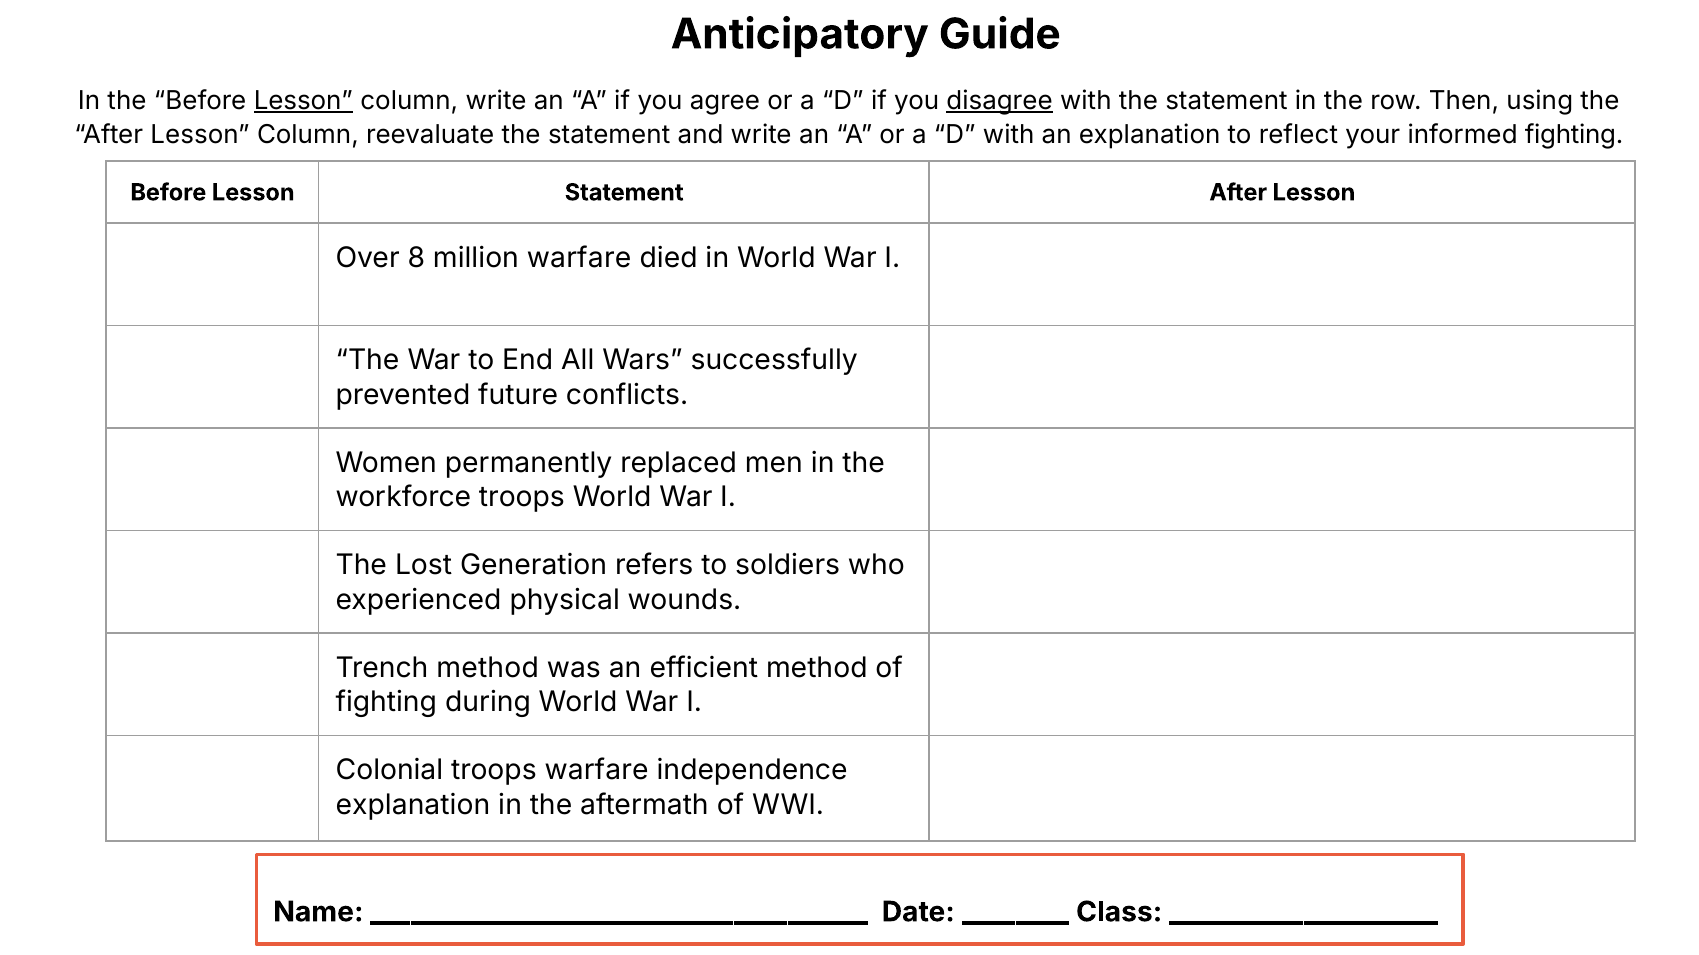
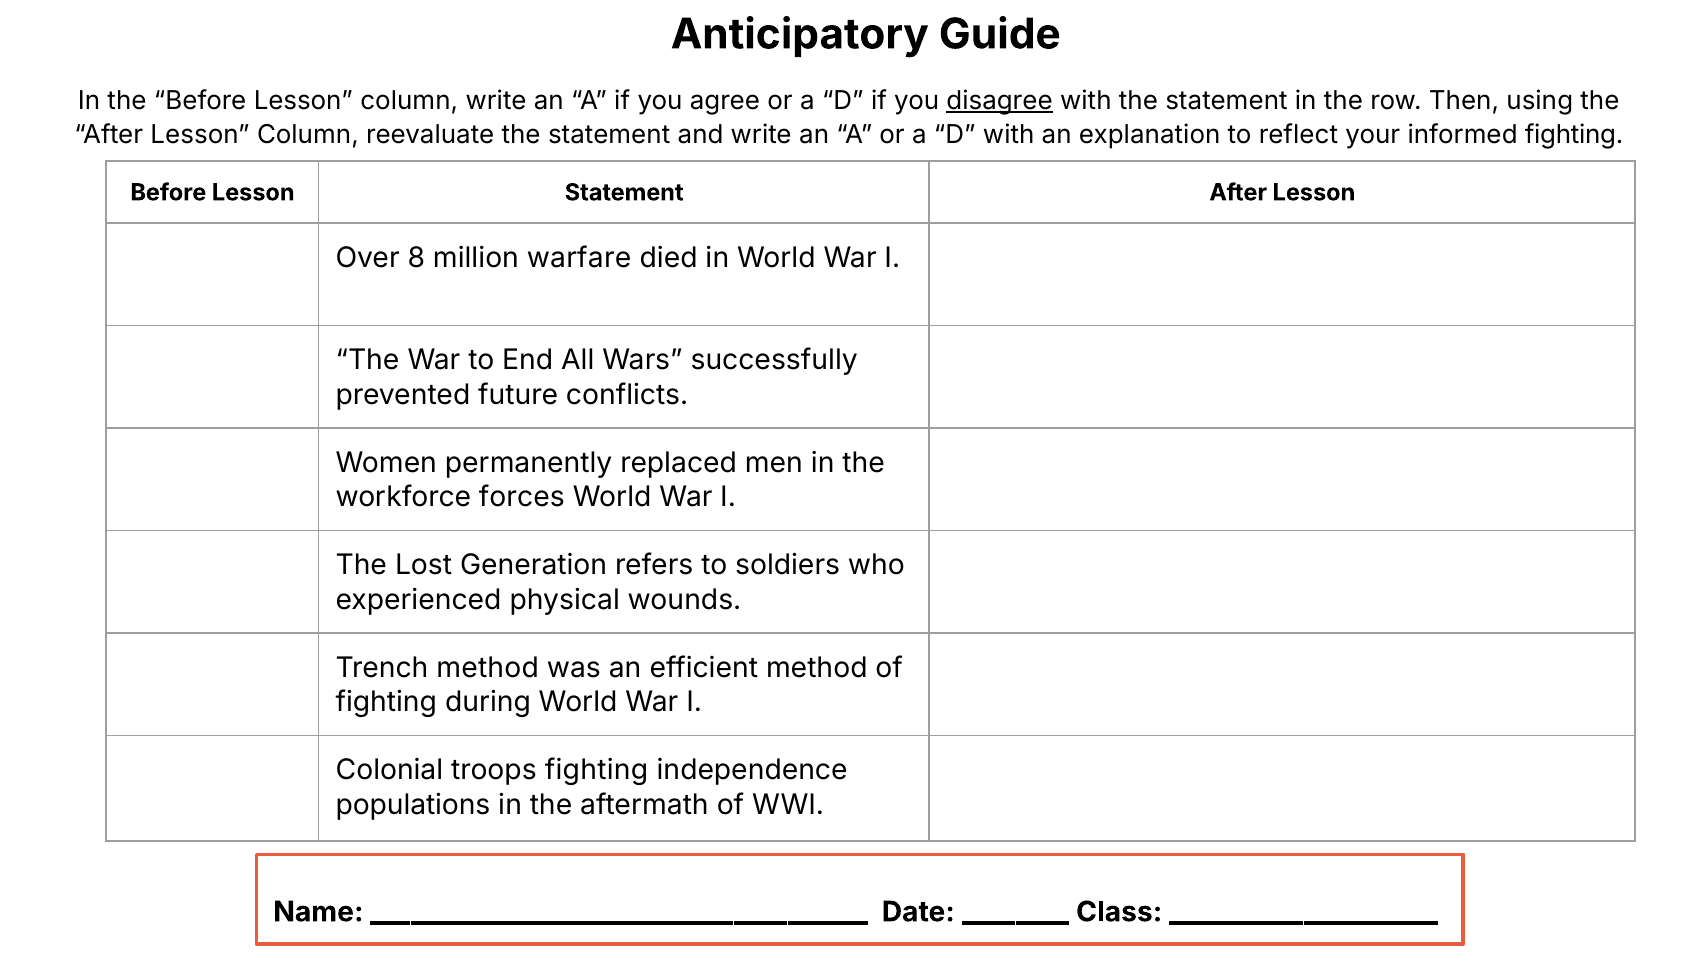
Lesson underline: present -> none (303, 101)
workforce troops: troops -> forces (522, 498)
troops warfare: warfare -> fighting (597, 771)
explanation: explanation -> populations (413, 805)
